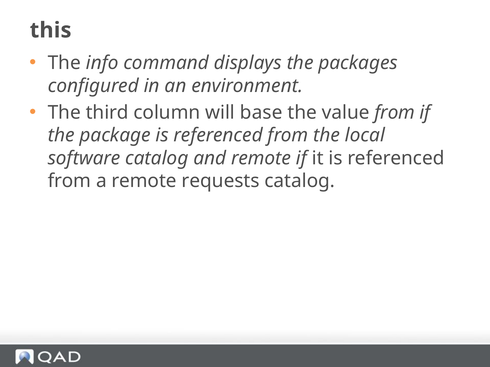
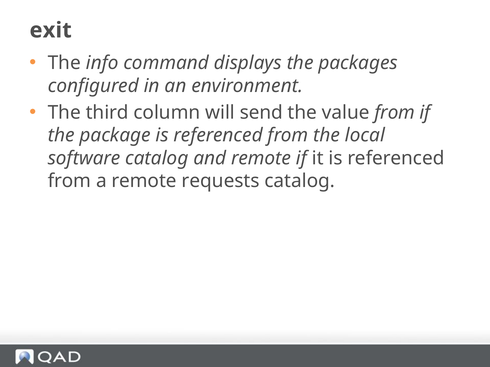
this: this -> exit (51, 30)
base: base -> send (261, 113)
